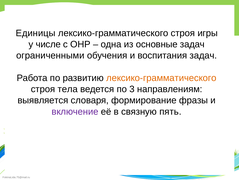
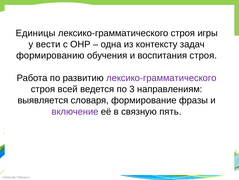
числе: числе -> вести (48, 44)
основные: основные -> контексту (157, 44)
ограниченными: ограниченными -> формированию (50, 55)
воспитания задач: задач -> строя (203, 55)
лексико-грамматического colour: orange -> purple (161, 78)
тела: тела -> всей (68, 89)
